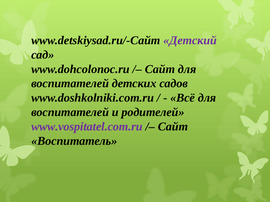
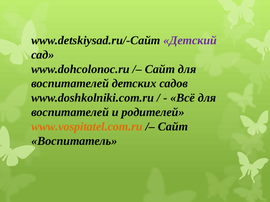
www.vospitatel.com.ru colour: purple -> orange (87, 127)
